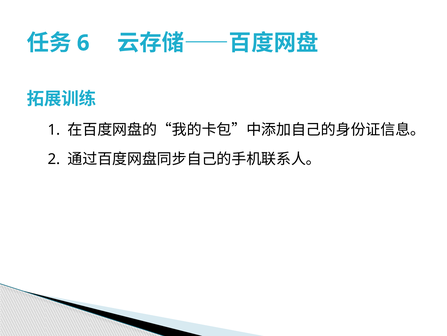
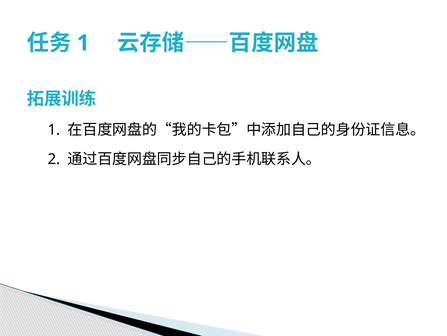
6: 6 -> 1 (83, 43)
